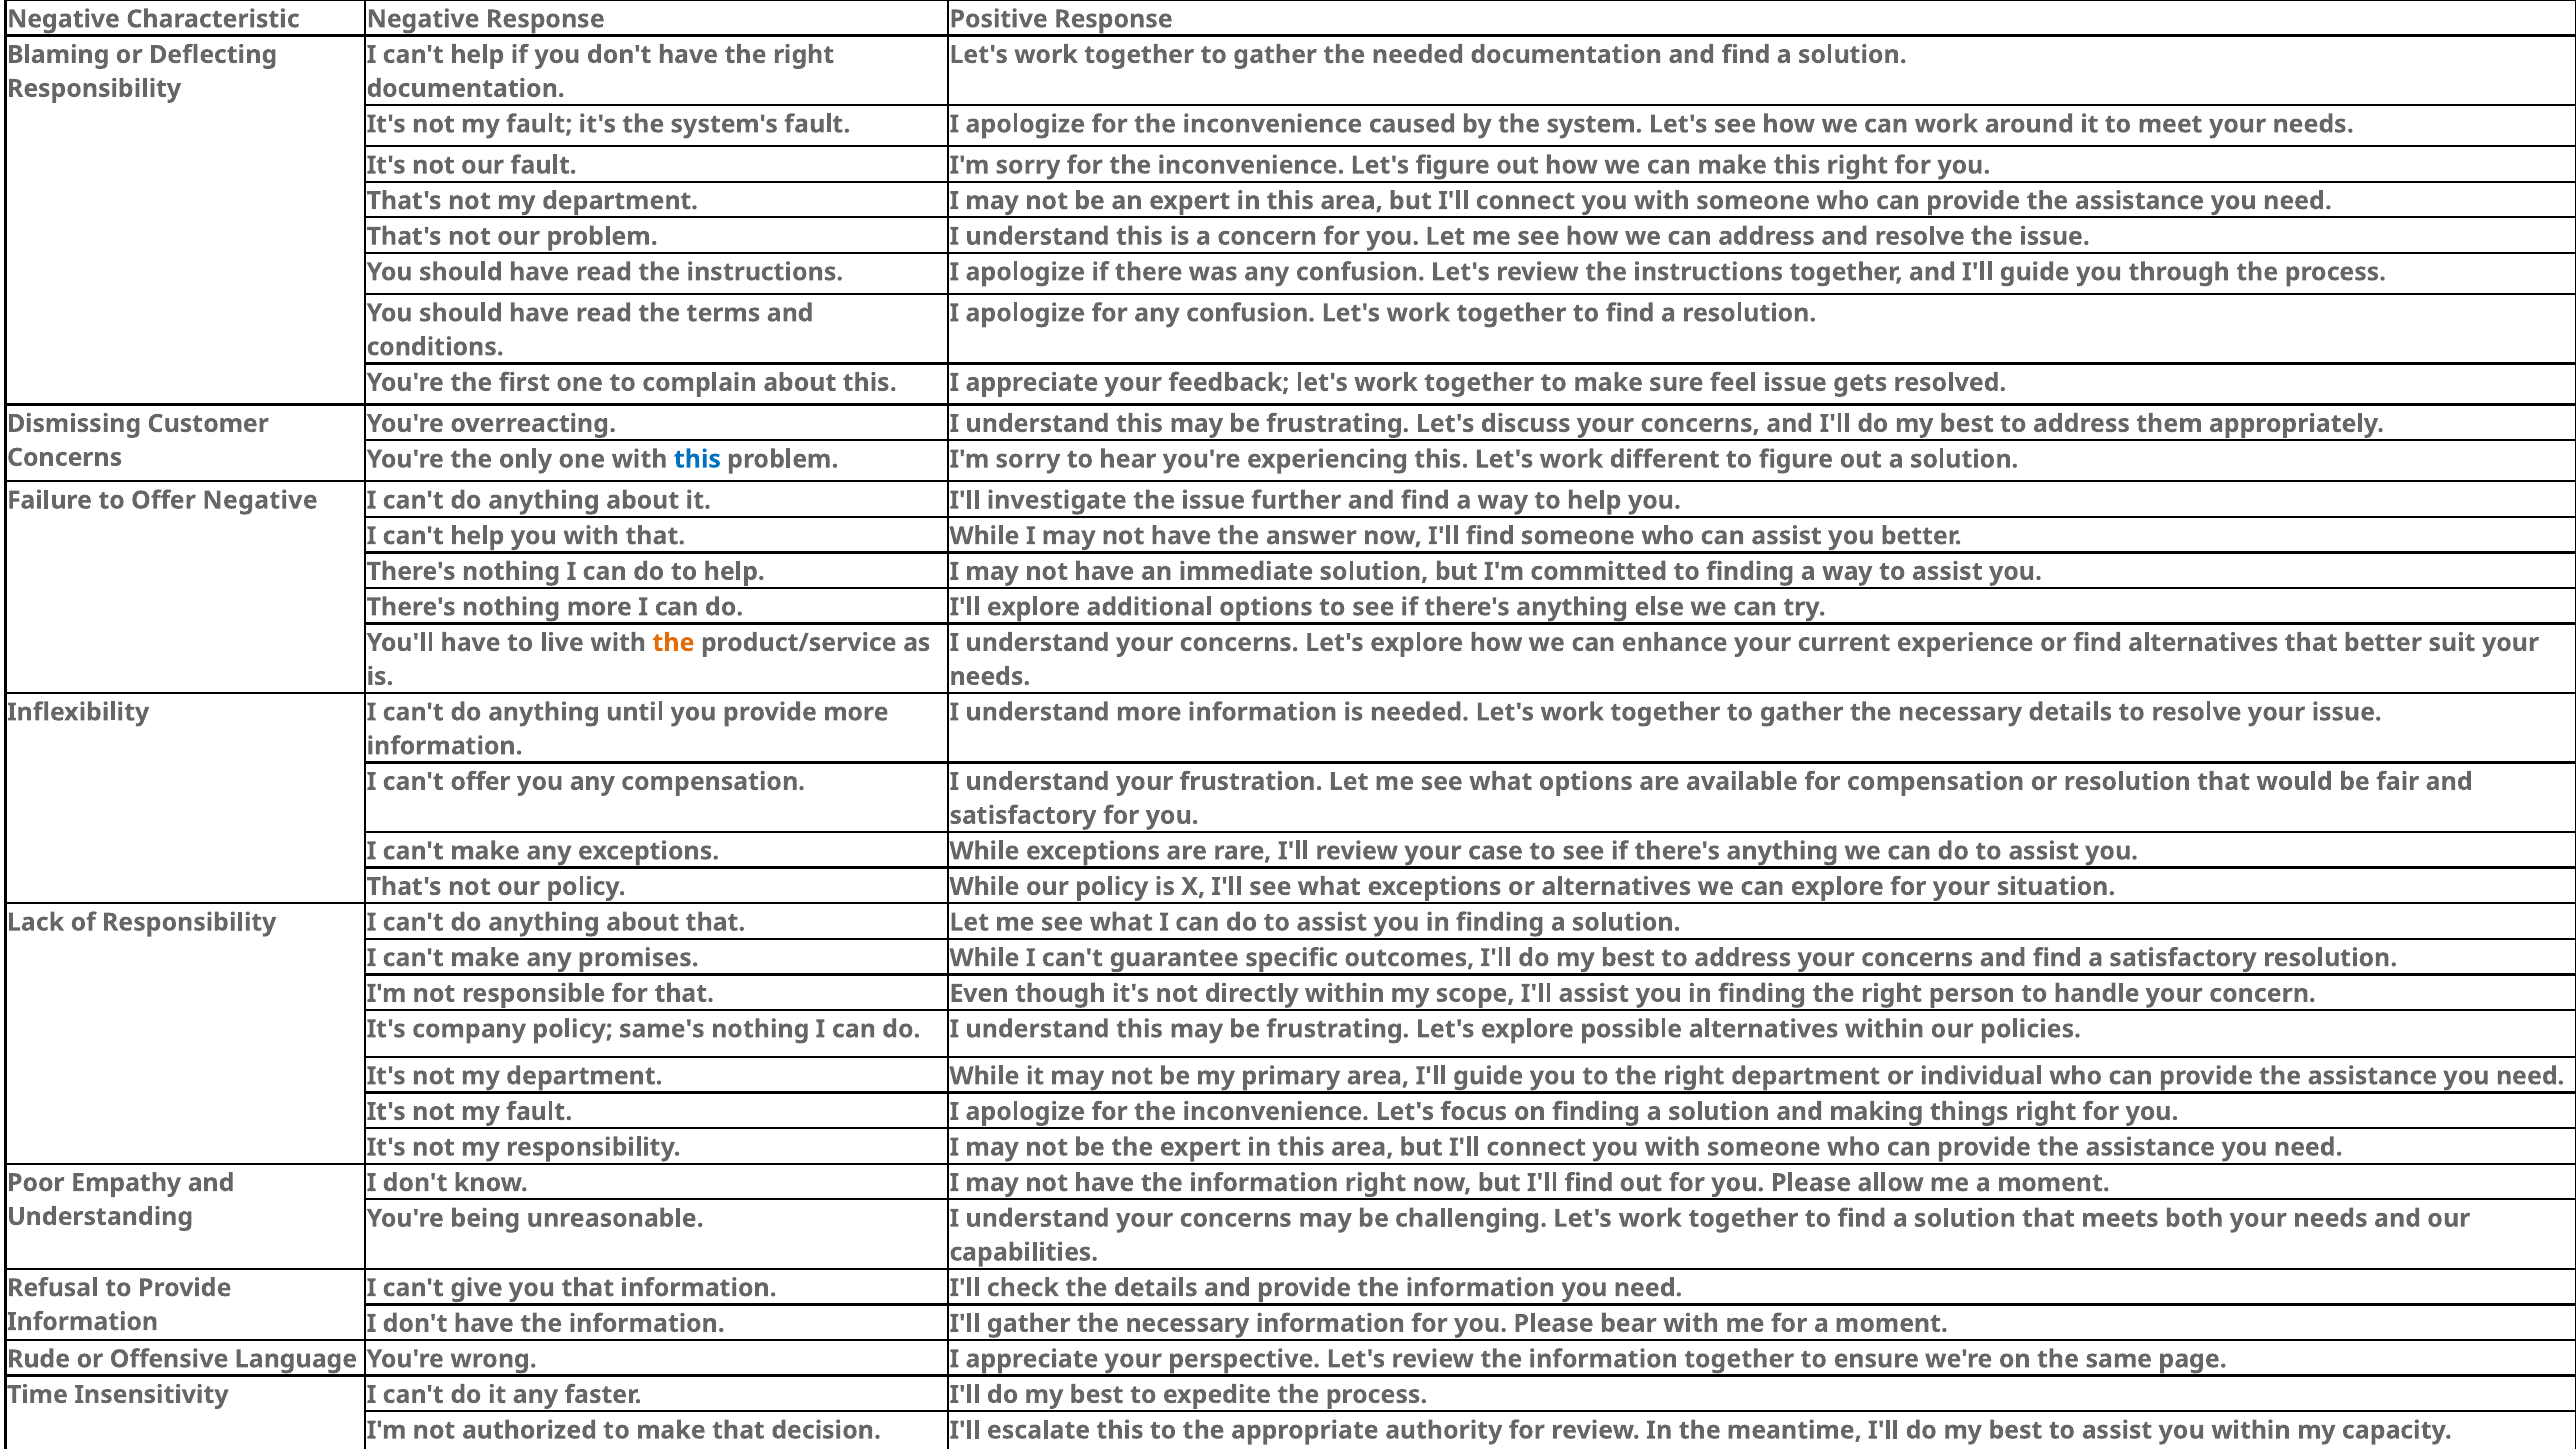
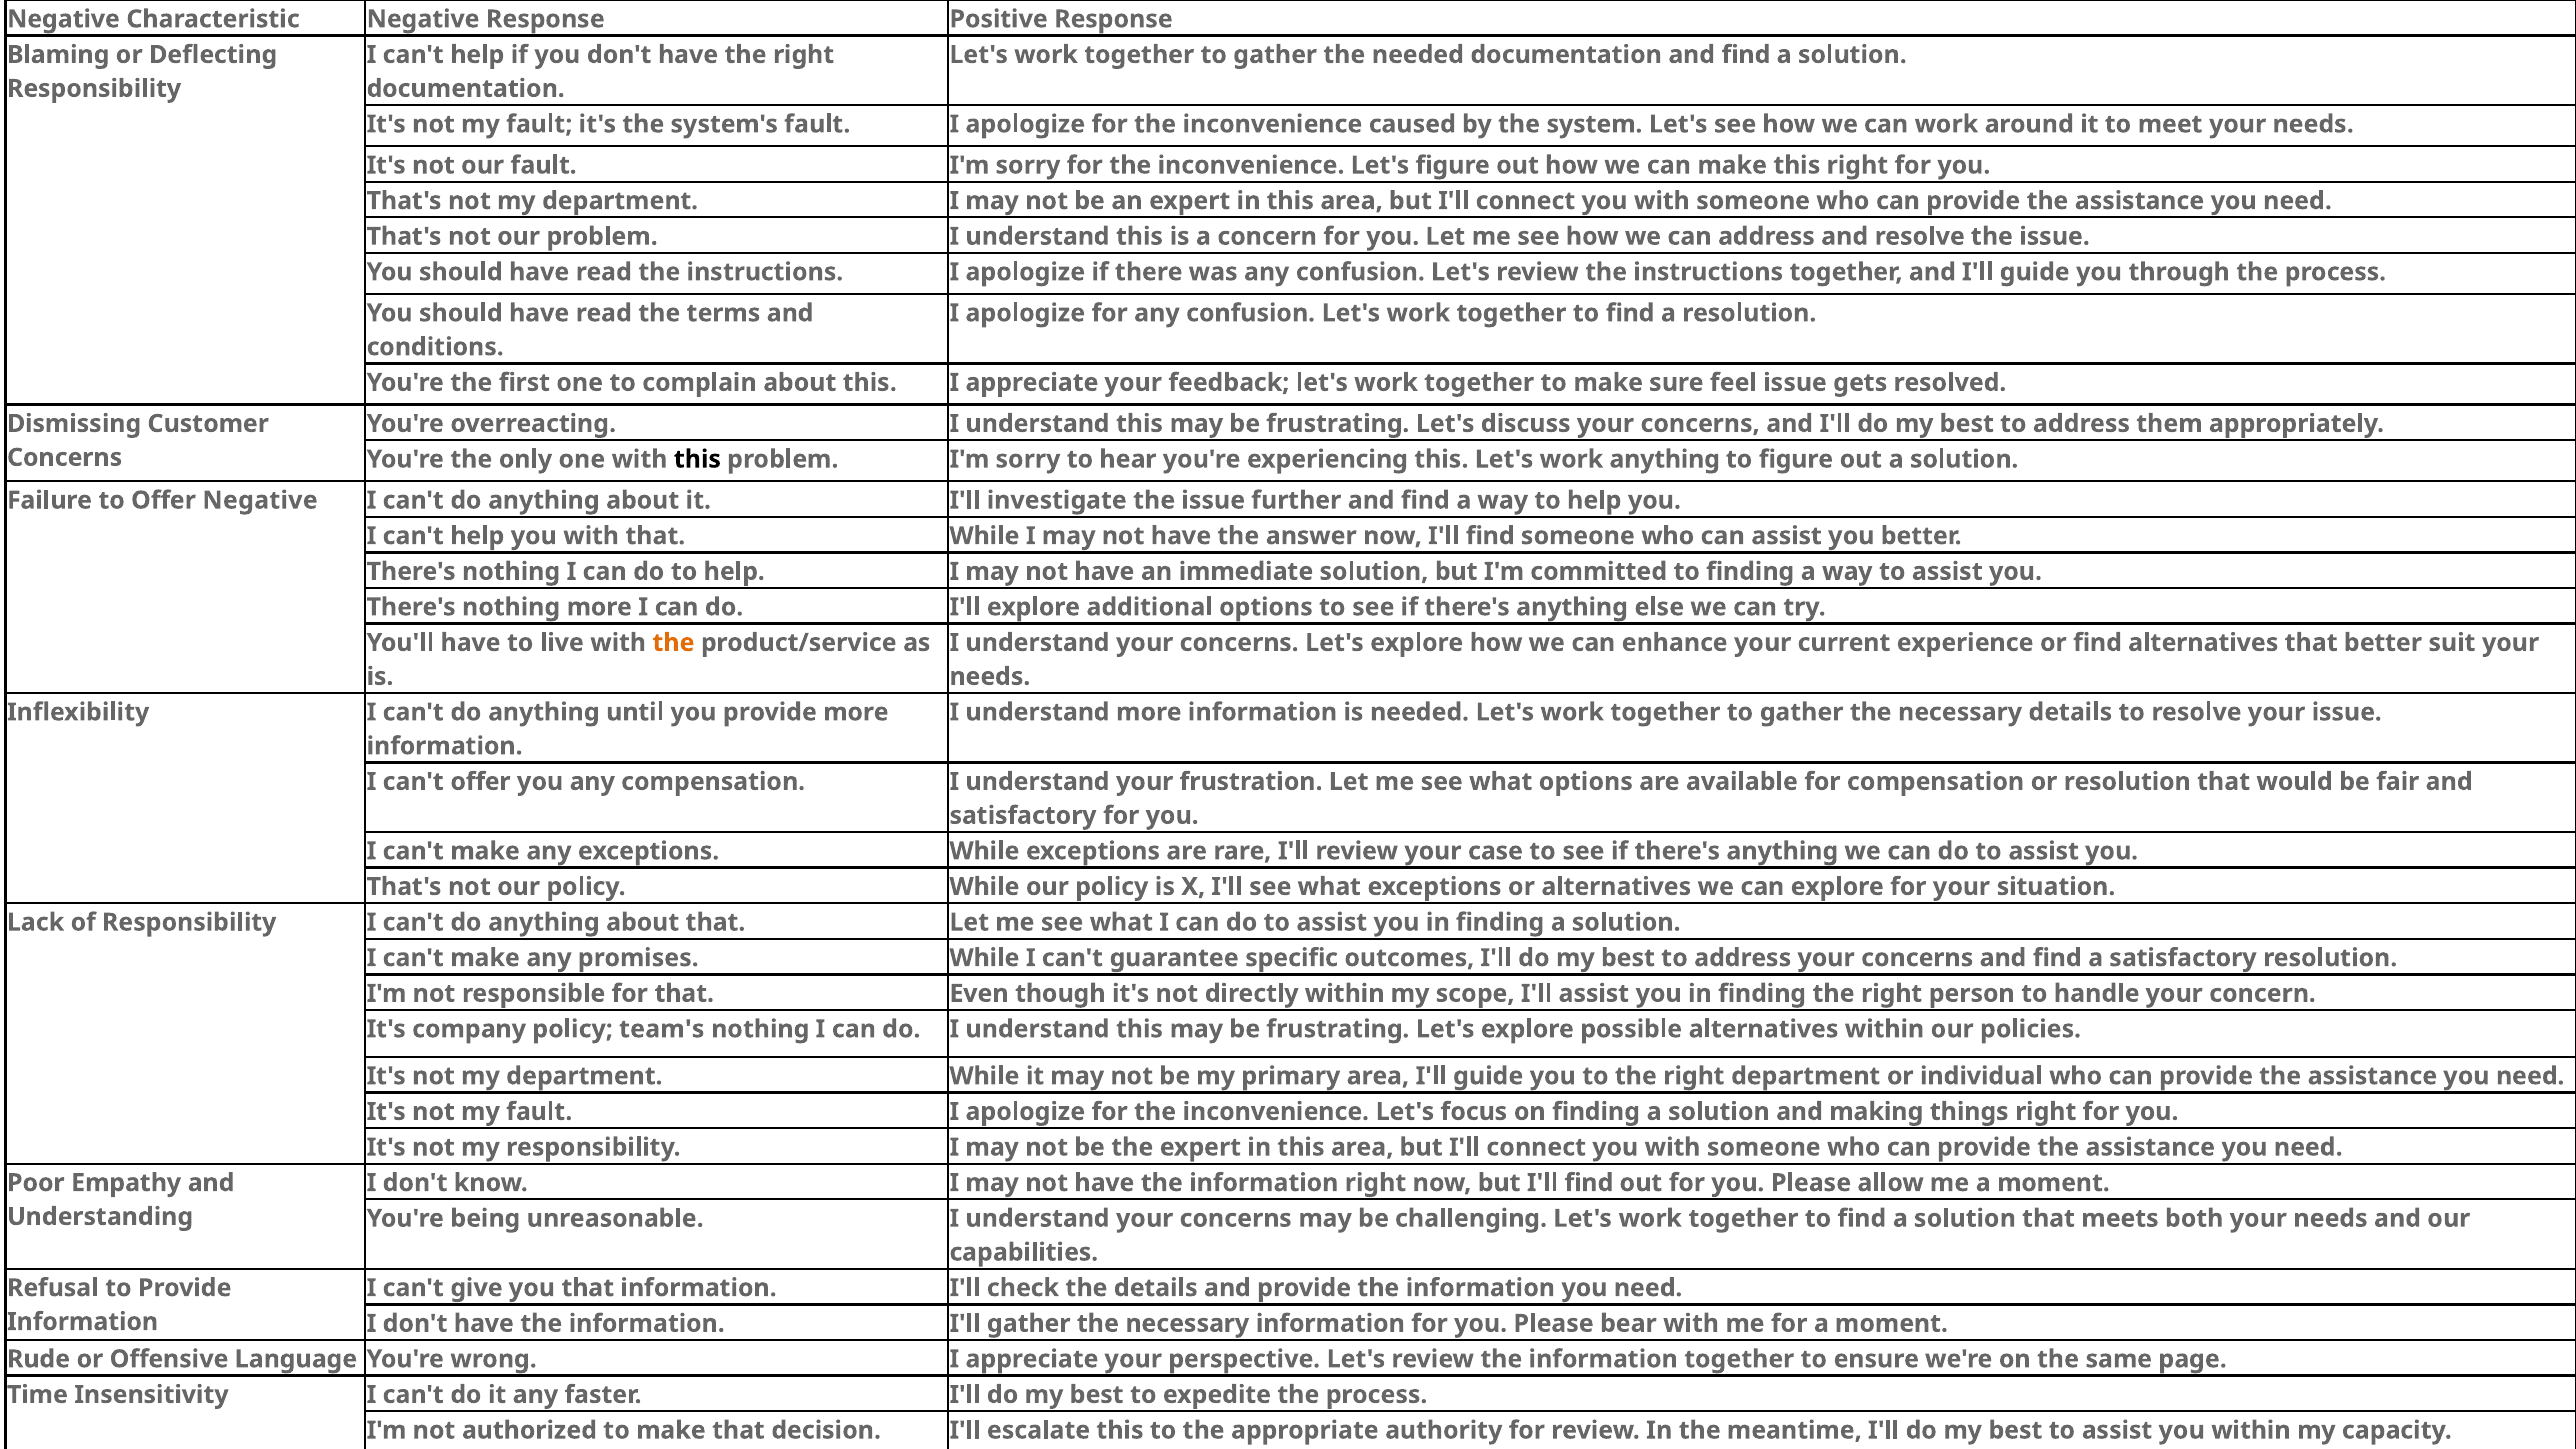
this colour: blue -> black (697, 459)
work different: different -> anything (1665, 459)
same's: same's -> team's (662, 1029)
